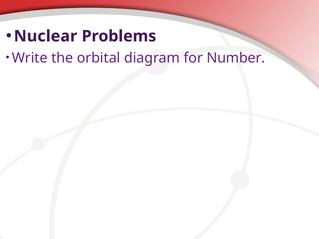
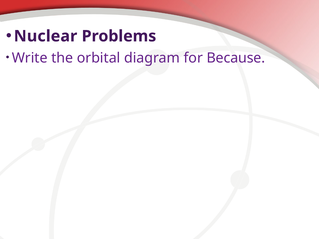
Number: Number -> Because (236, 58)
